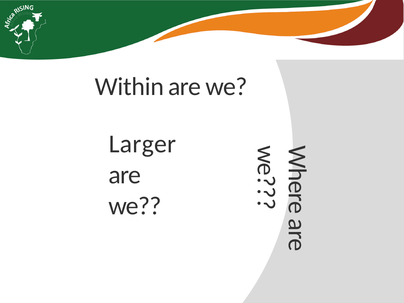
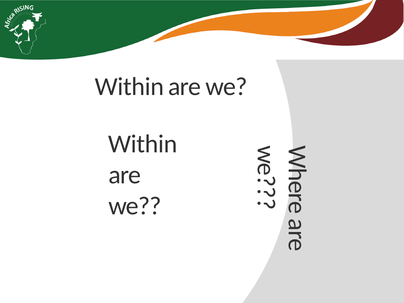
Larger: Larger -> Within (143, 144)
